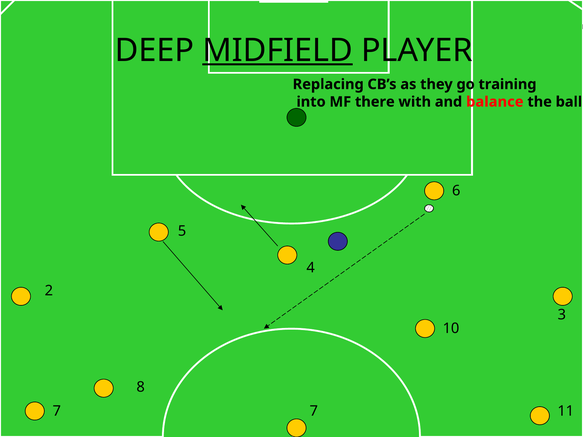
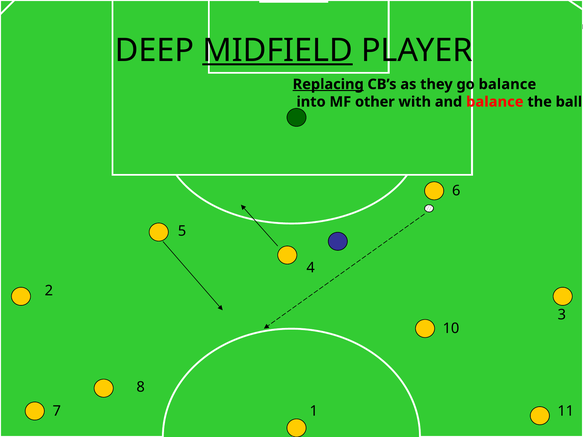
Replacing underline: none -> present (328, 84)
go training: training -> balance (507, 84)
there: there -> other (375, 102)
7 7: 7 -> 1 (314, 411)
